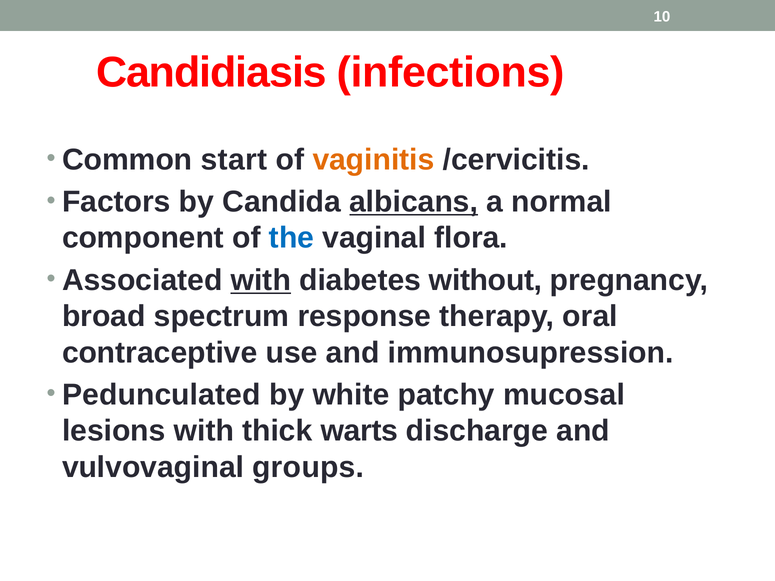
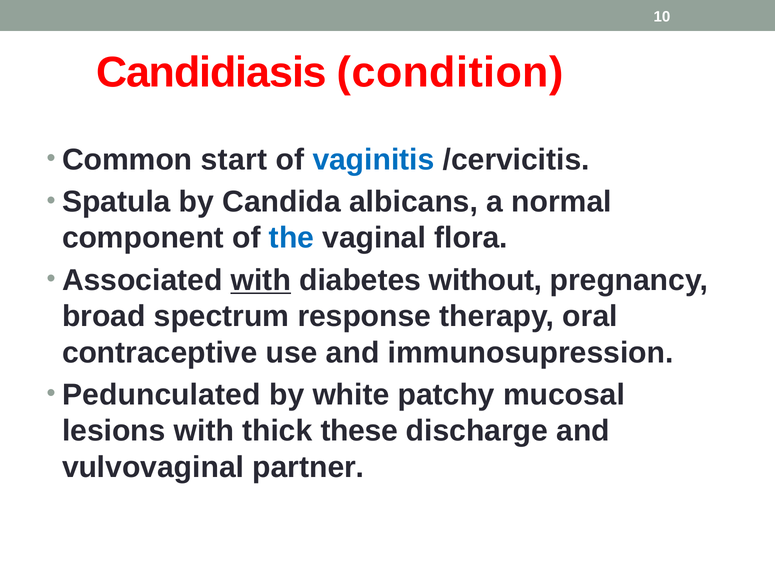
infections: infections -> condition (450, 73)
vaginitis colour: orange -> blue (374, 160)
Factors: Factors -> Spatula (116, 202)
albicans underline: present -> none (414, 202)
warts: warts -> these (359, 431)
groups: groups -> partner (308, 467)
